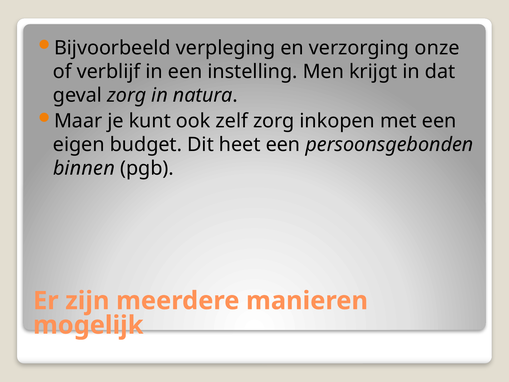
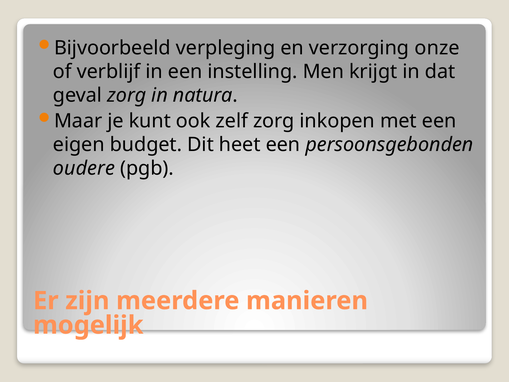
binnen: binnen -> oudere (84, 168)
